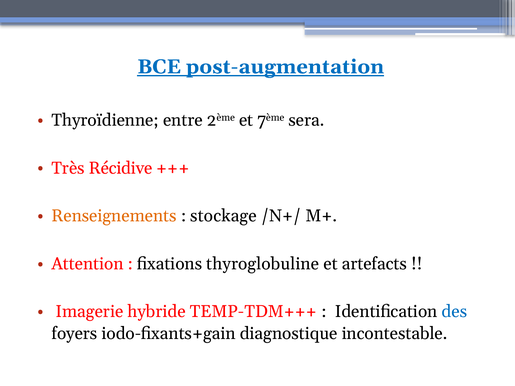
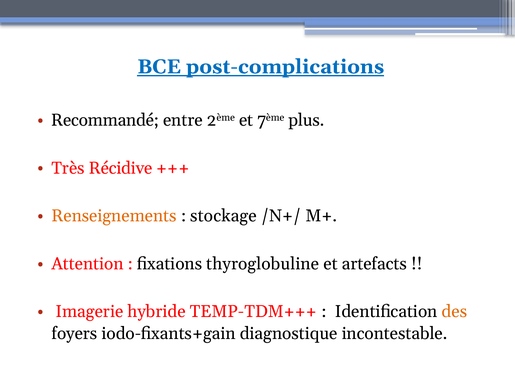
post-augmentation: post-augmentation -> post-complications (285, 67)
Thyroïdienne: Thyroïdienne -> Recommandé (105, 120)
sera: sera -> plus (306, 120)
des colour: blue -> orange (454, 312)
